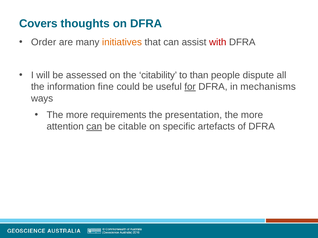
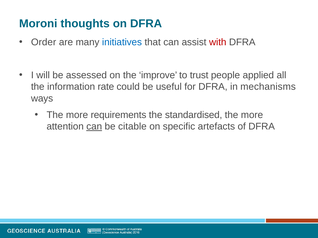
Covers: Covers -> Moroni (38, 24)
initiatives colour: orange -> blue (122, 42)
citability: citability -> improve (158, 75)
than: than -> trust (199, 75)
dispute: dispute -> applied (258, 75)
fine: fine -> rate (106, 87)
for underline: present -> none (190, 87)
presentation: presentation -> standardised (194, 115)
